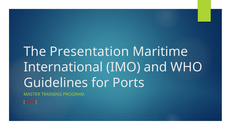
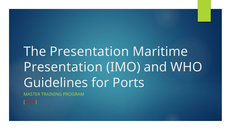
International: International -> Presentation (63, 67)
